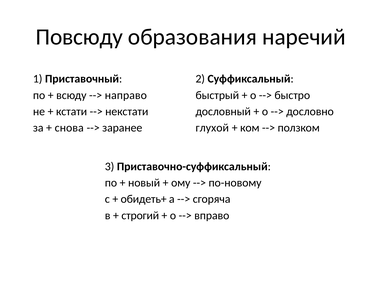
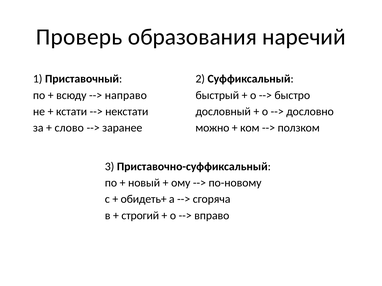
Повсюду: Повсюду -> Проверь (79, 37)
снова: снова -> слово (69, 128)
глухой: глухой -> можно (212, 128)
